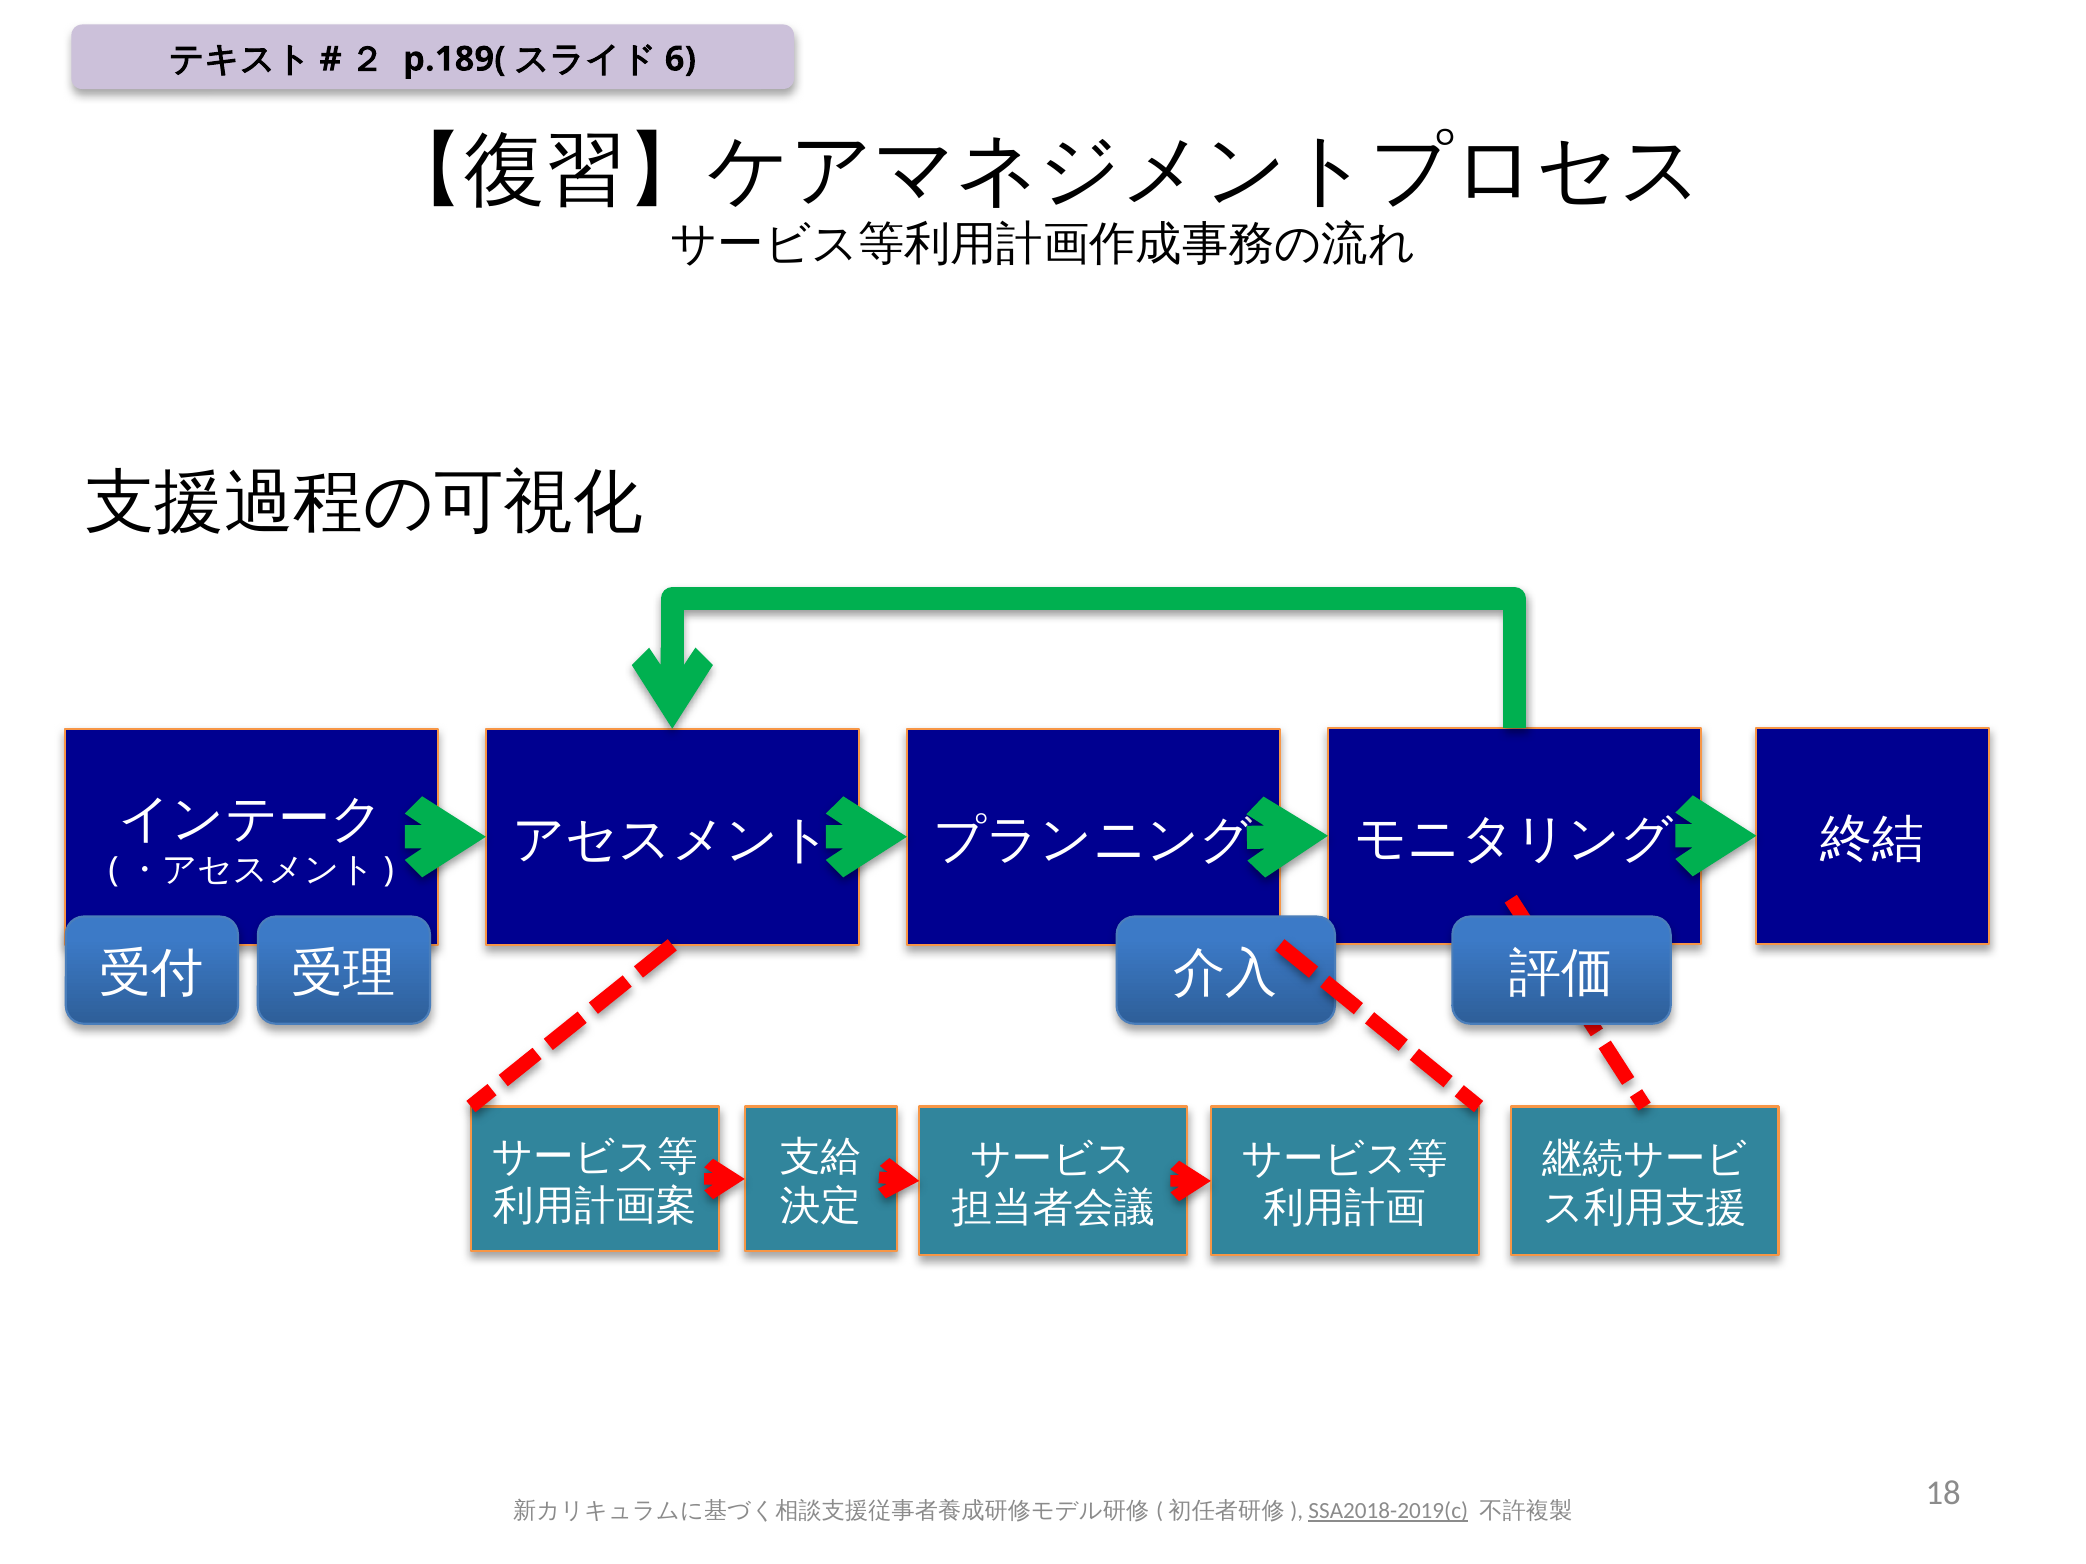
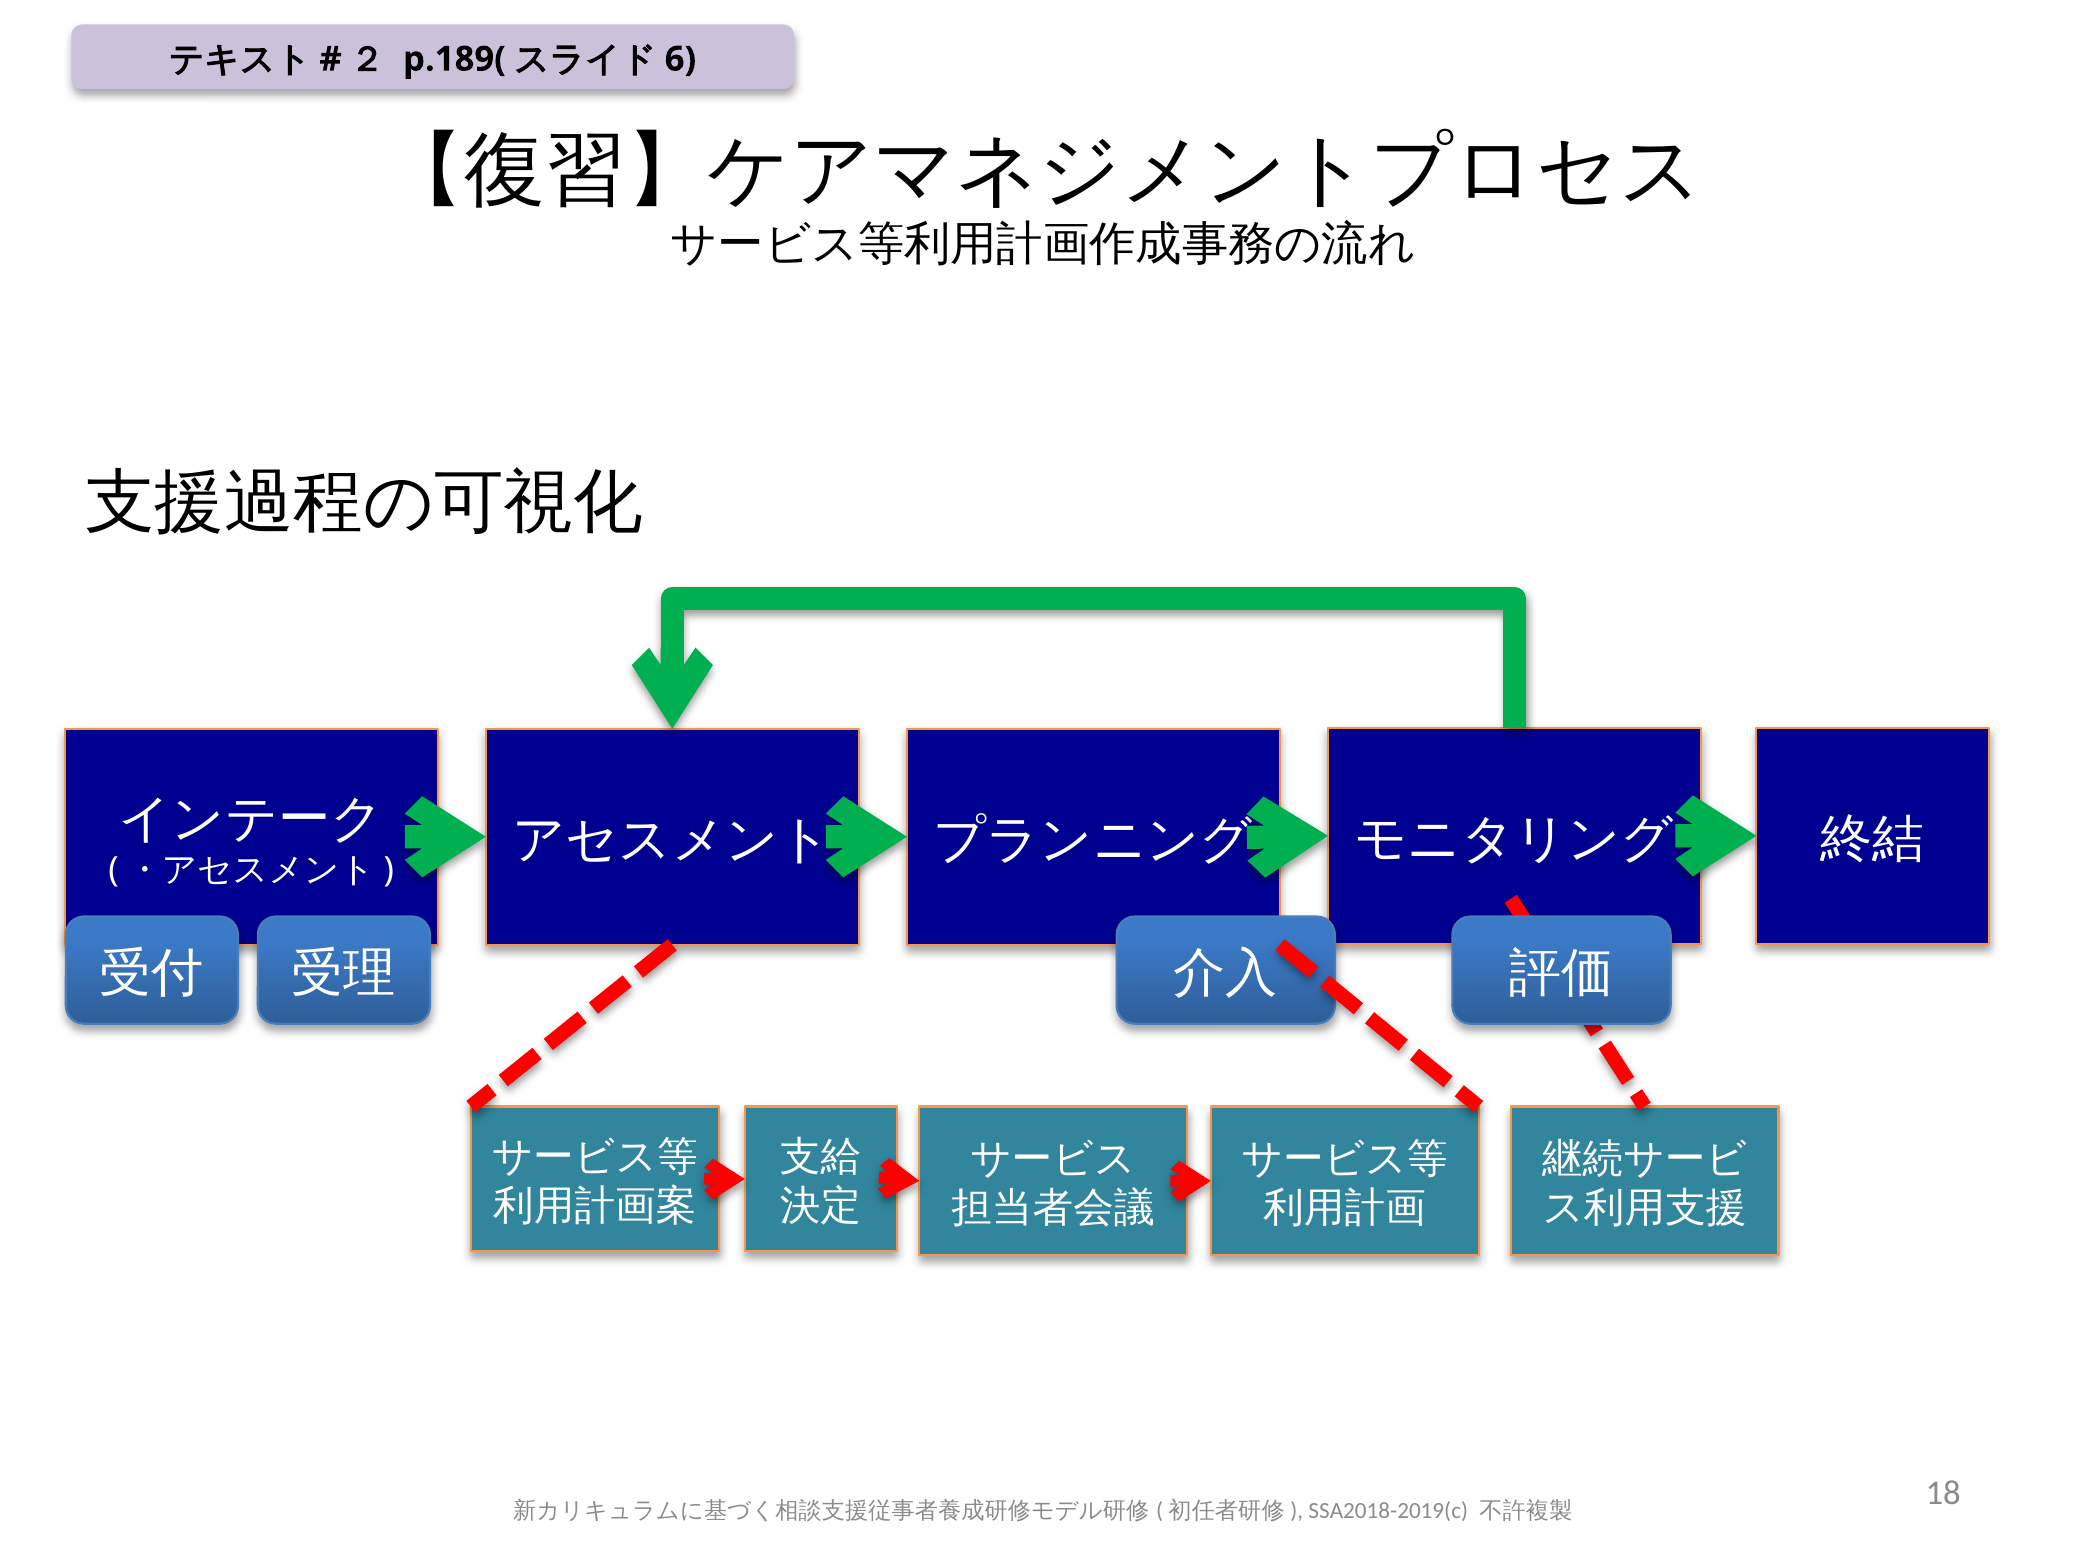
SSA2018-2019(c underline: present -> none (1388, 1512)
